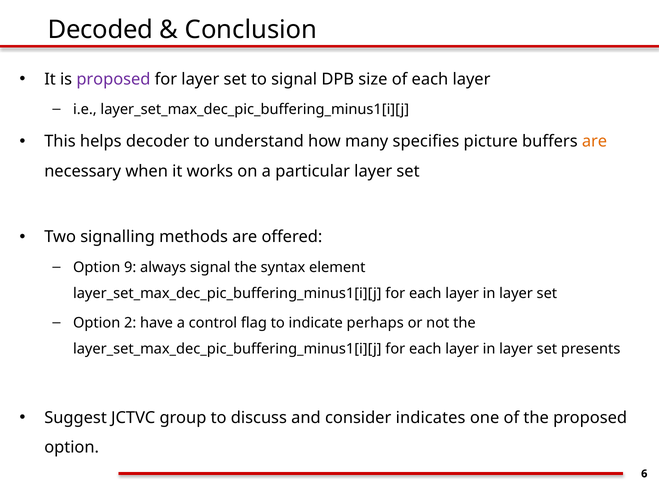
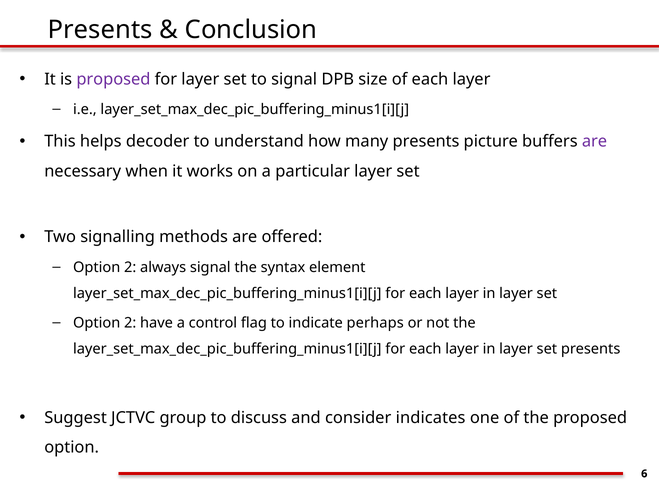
Decoded: Decoded -> Presents (100, 30)
many specifies: specifies -> presents (426, 142)
are colour: orange -> purple (595, 142)
9: 9 -> 2 (130, 267)
